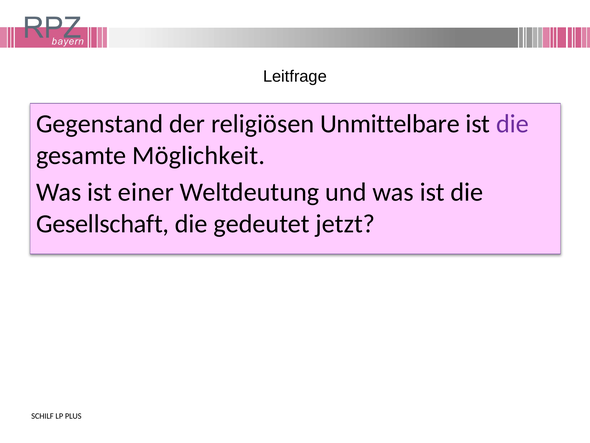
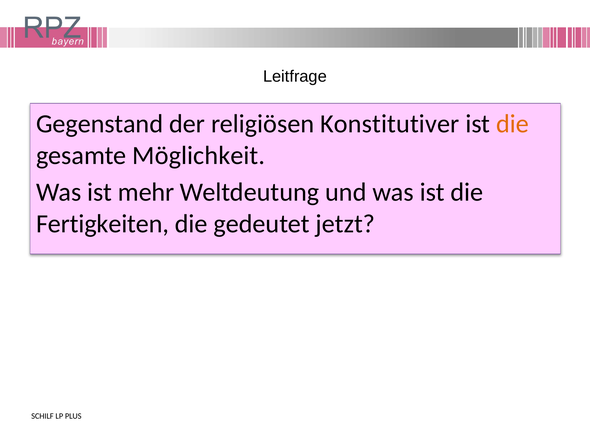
Unmittelbare: Unmittelbare -> Konstitutiver (390, 124)
die colour: purple -> orange (512, 124)
einer: einer -> mehr (146, 192)
Gesellschaft: Gesellschaft -> Fertigkeiten (103, 223)
